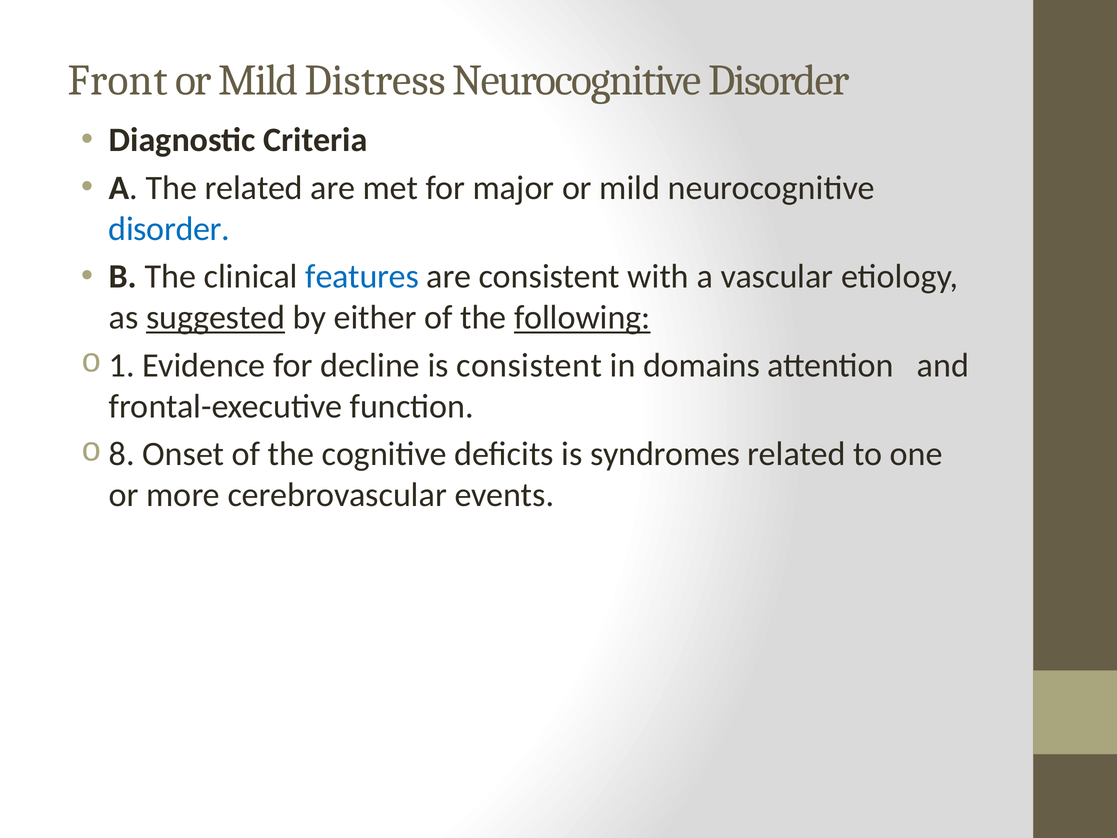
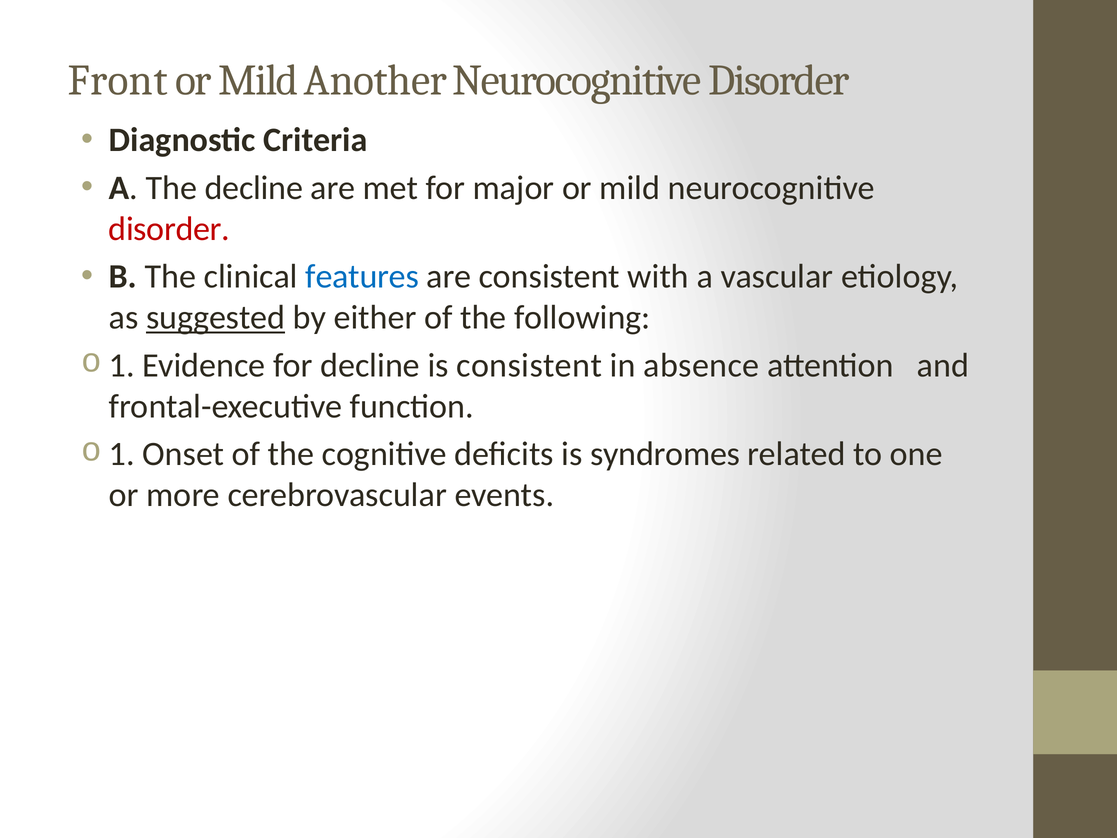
Distress: Distress -> Another (375, 80)
The related: related -> decline (254, 188)
disorder colour: blue -> red (169, 229)
following underline: present -> none (582, 318)
domains: domains -> absence (701, 365)
8: 8 -> 1 (122, 454)
